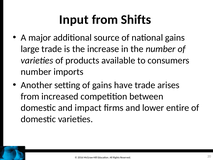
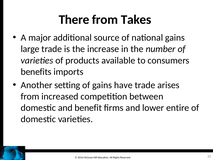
Input: Input -> There (74, 20)
Shifts: Shifts -> Takes (136, 20)
number: number -> benefits (36, 72)
impact: impact -> benefit (88, 108)
